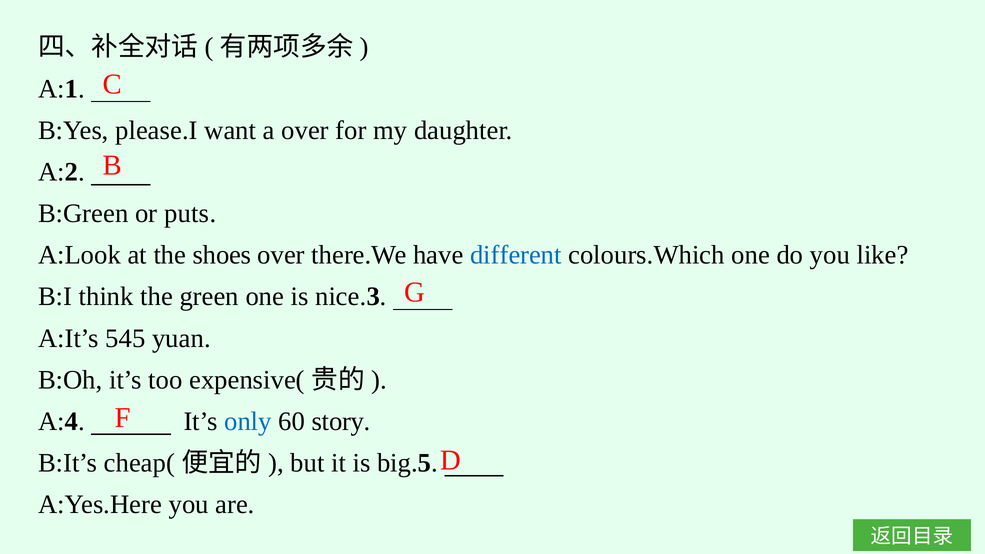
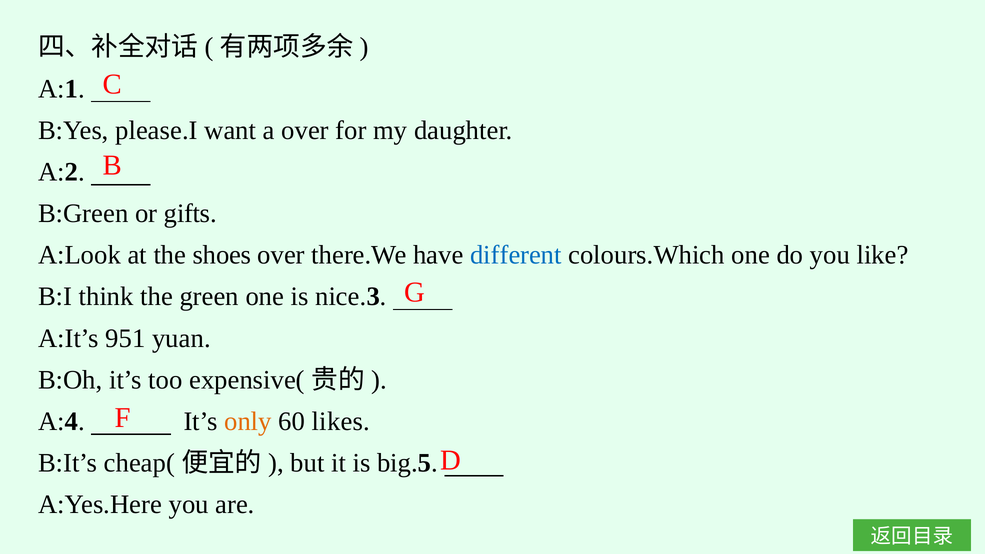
puts: puts -> gifts (190, 213)
545: 545 -> 951 (125, 338)
only colour: blue -> orange (248, 421)
story: story -> likes (341, 421)
